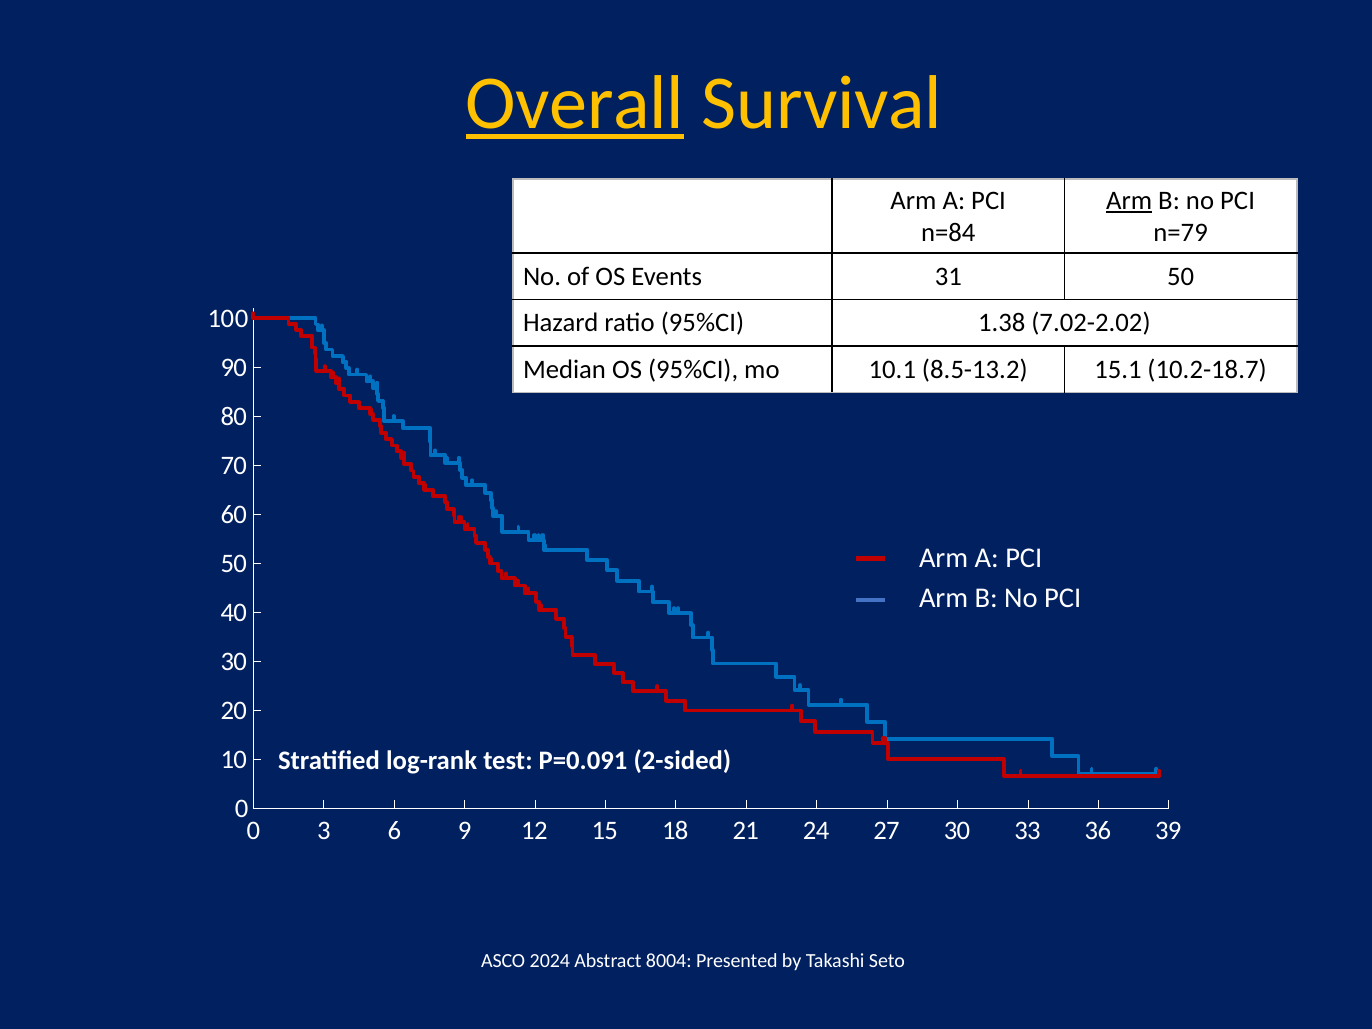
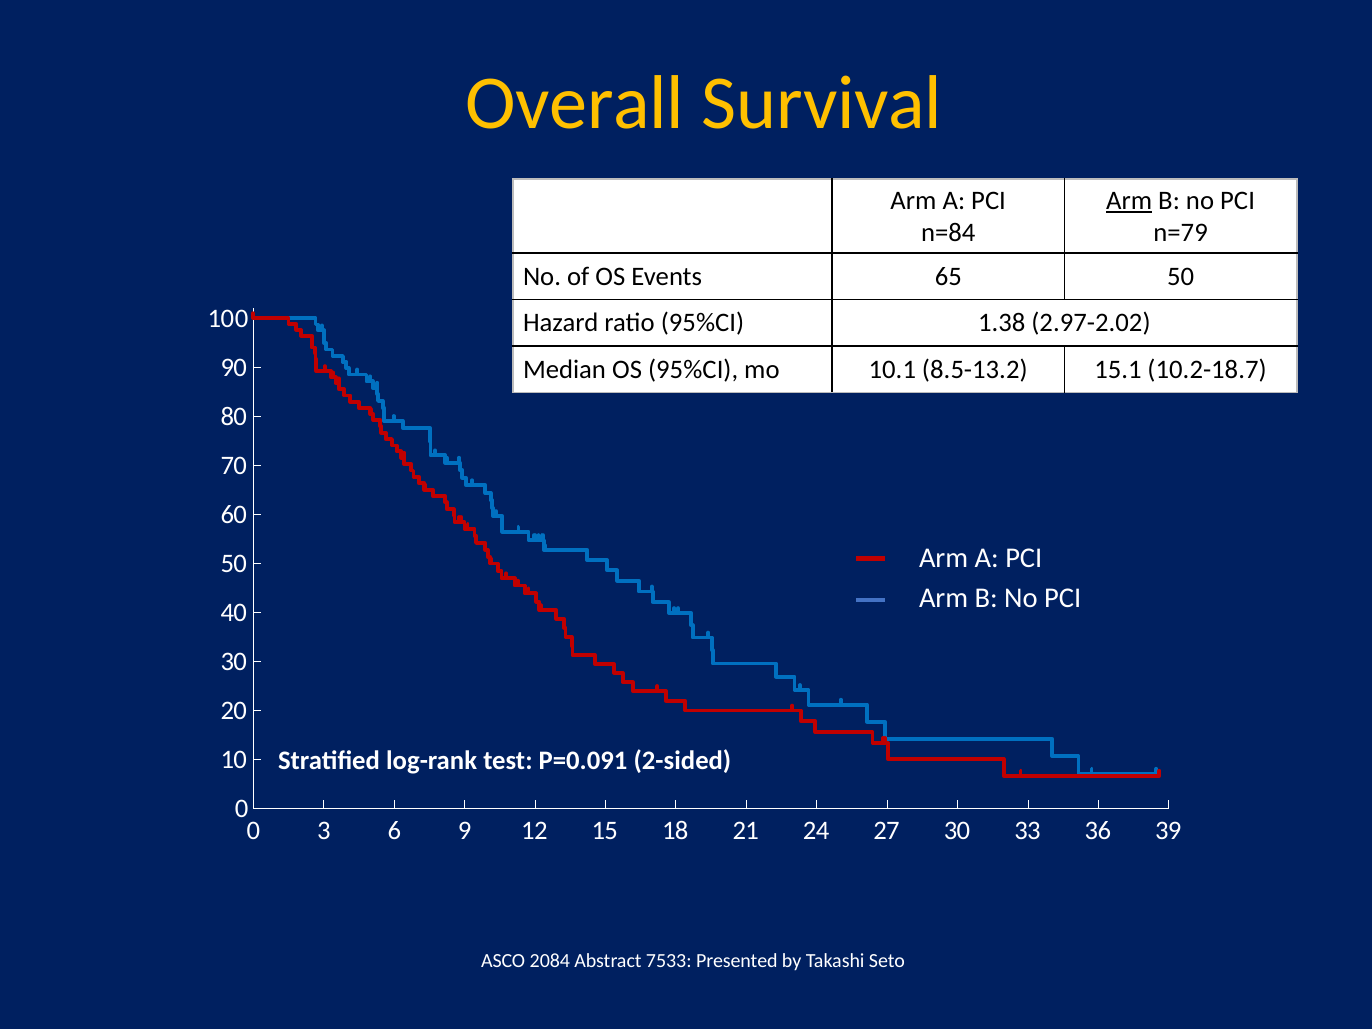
Overall underline: present -> none (575, 104)
31: 31 -> 65 (948, 277)
7.02-2.02: 7.02-2.02 -> 2.97-2.02 (1091, 323)
2024: 2024 -> 2084 (550, 960)
8004: 8004 -> 7533 (669, 960)
